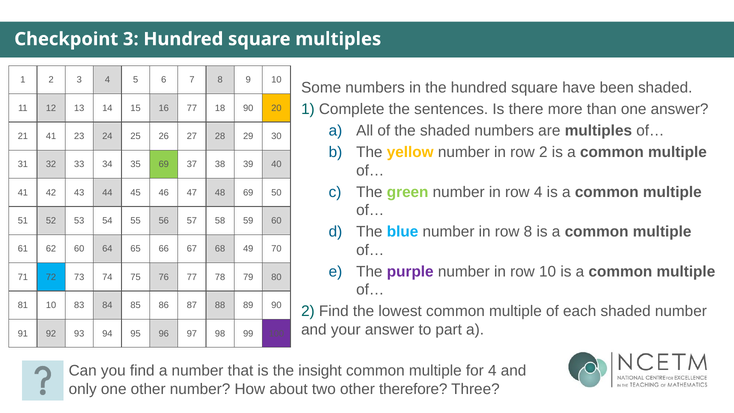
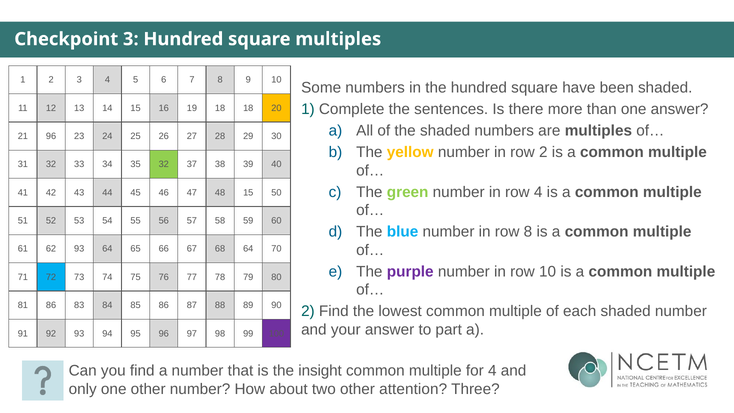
16 77: 77 -> 19 (192, 108)
18 90: 90 -> 18 (248, 108)
21 41: 41 -> 96 (51, 136)
35 69: 69 -> 32 (164, 164)
48 69: 69 -> 15 (248, 193)
62 60: 60 -> 93 (79, 249)
68 49: 49 -> 64 (248, 249)
81 10: 10 -> 86 (51, 305)
therefore: therefore -> attention (413, 389)
